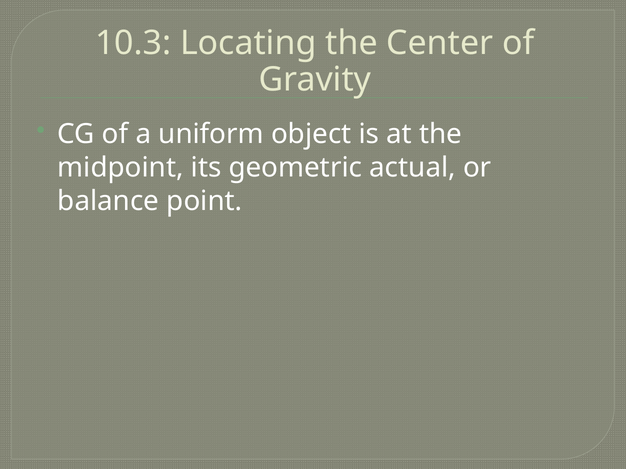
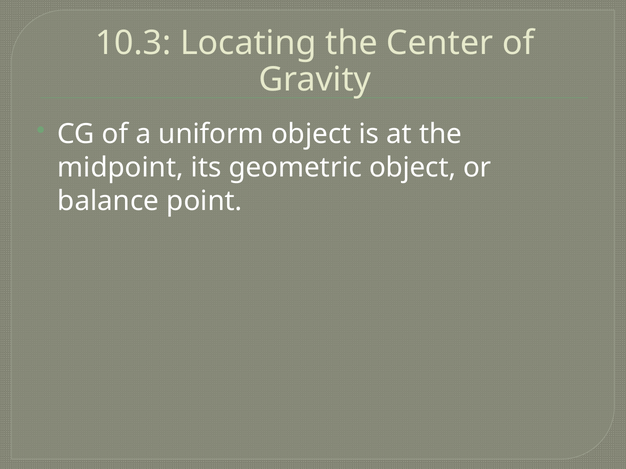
geometric actual: actual -> object (413, 168)
